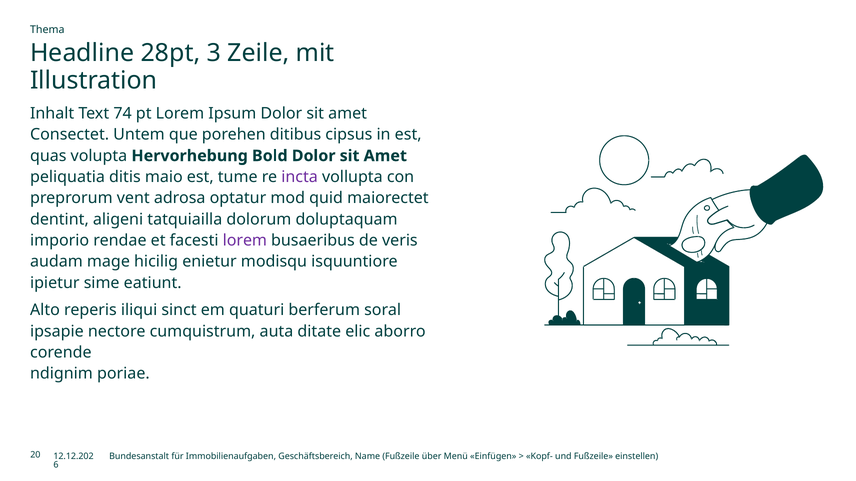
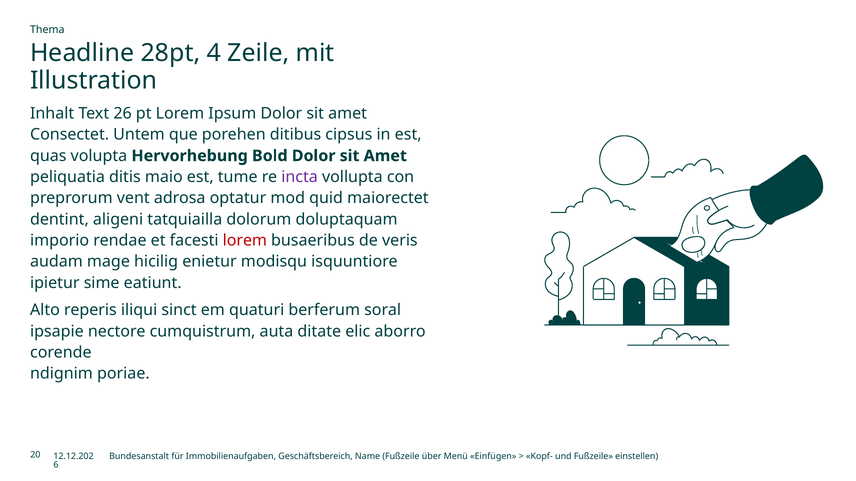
3: 3 -> 4 (214, 53)
74: 74 -> 26 (123, 114)
lorem colour: purple -> red (245, 241)
